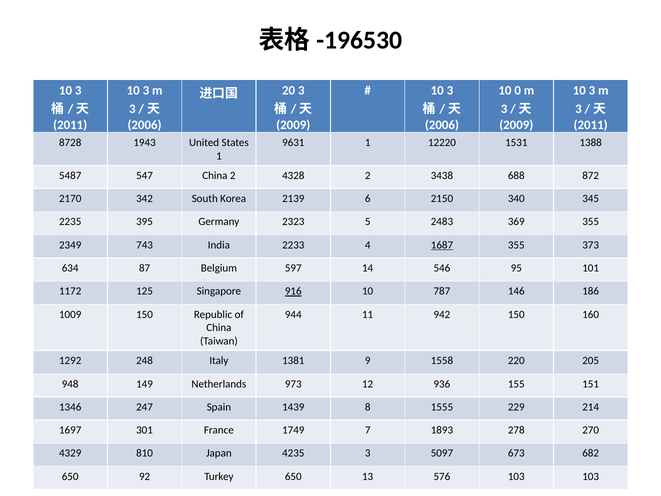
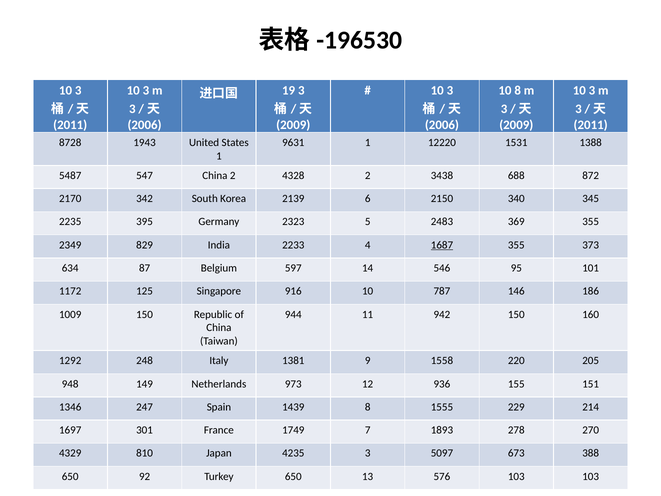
10 0: 0 -> 8 (518, 91)
20: 20 -> 19 (289, 91)
743: 743 -> 829 (145, 245)
916 underline: present -> none (293, 291)
682: 682 -> 388 (591, 453)
